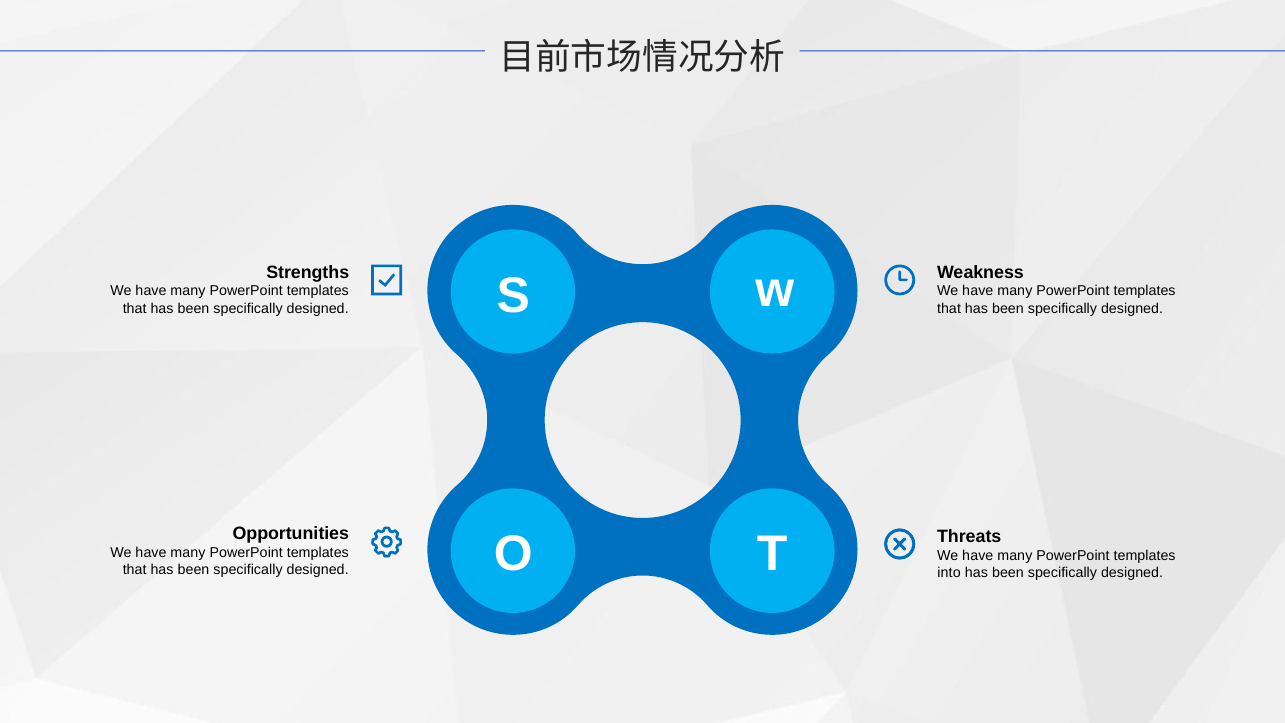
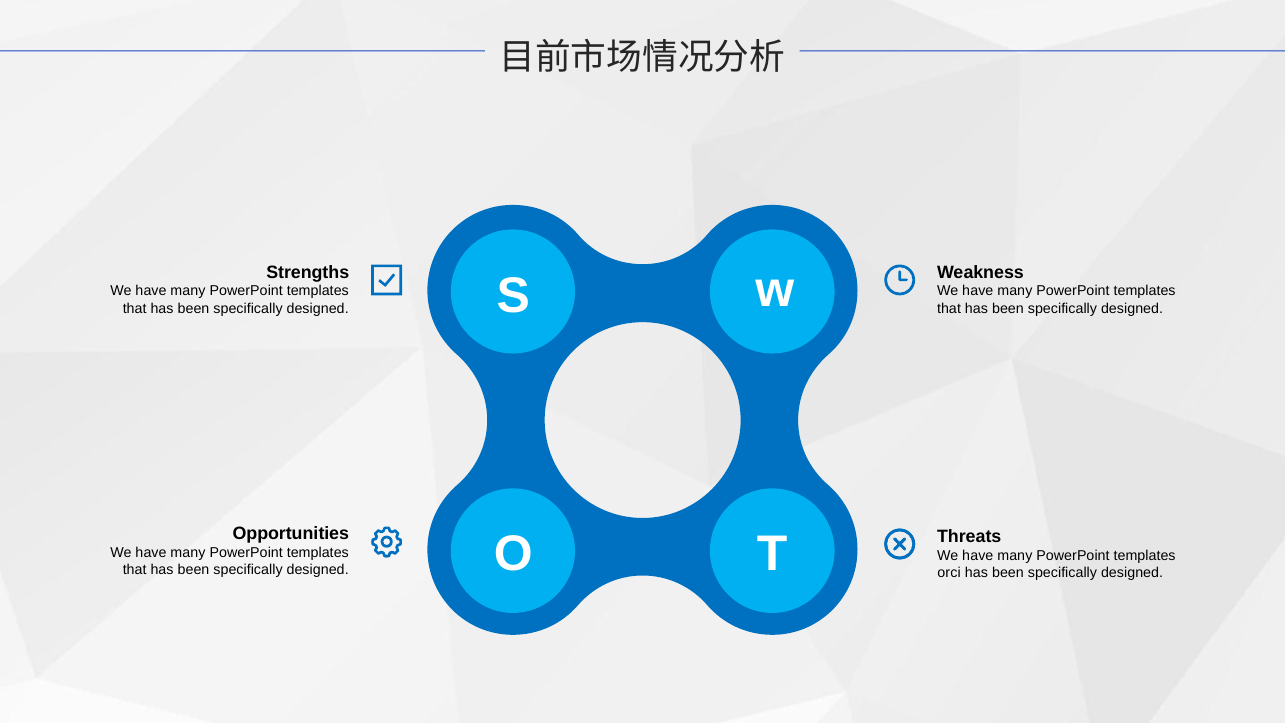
into: into -> orci (949, 572)
